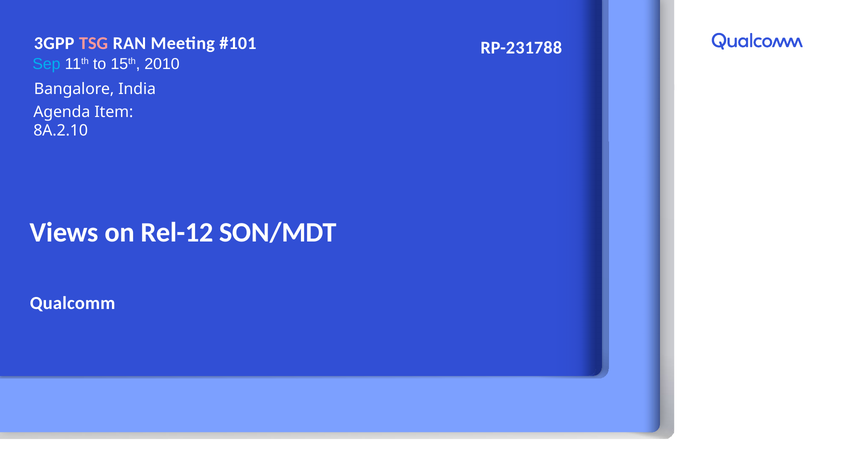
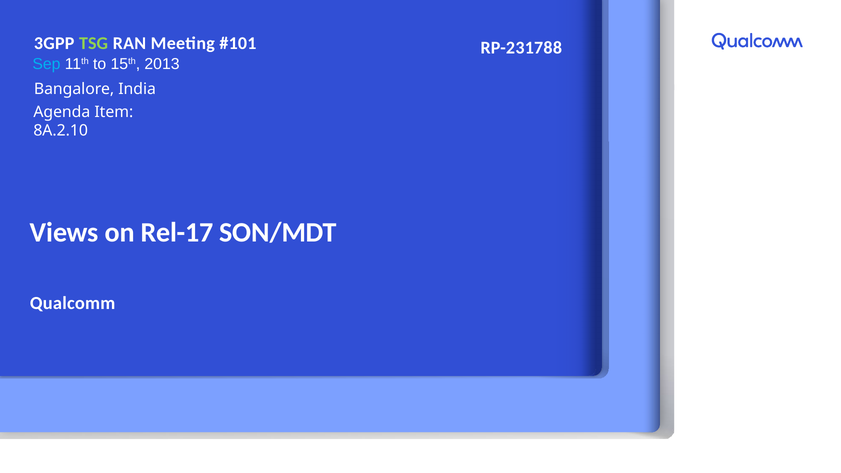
TSG colour: pink -> light green (94, 43)
2010: 2010 -> 2013 (162, 64)
Rel-12: Rel-12 -> Rel-17 (177, 232)
